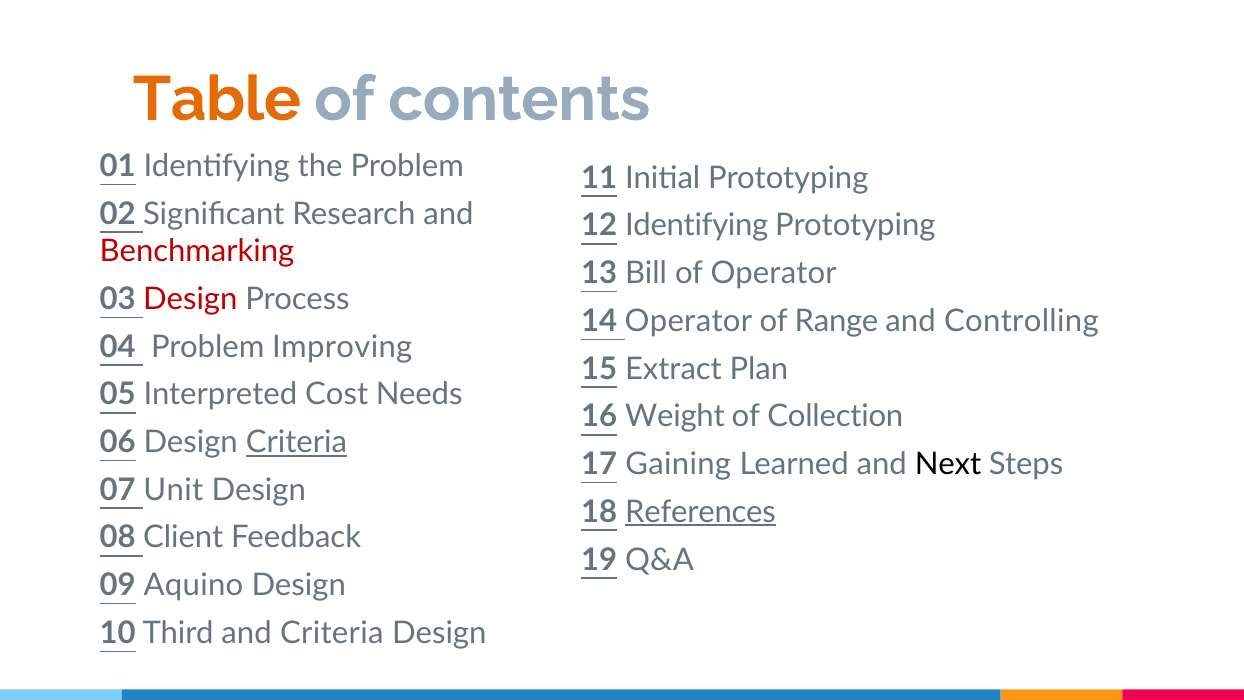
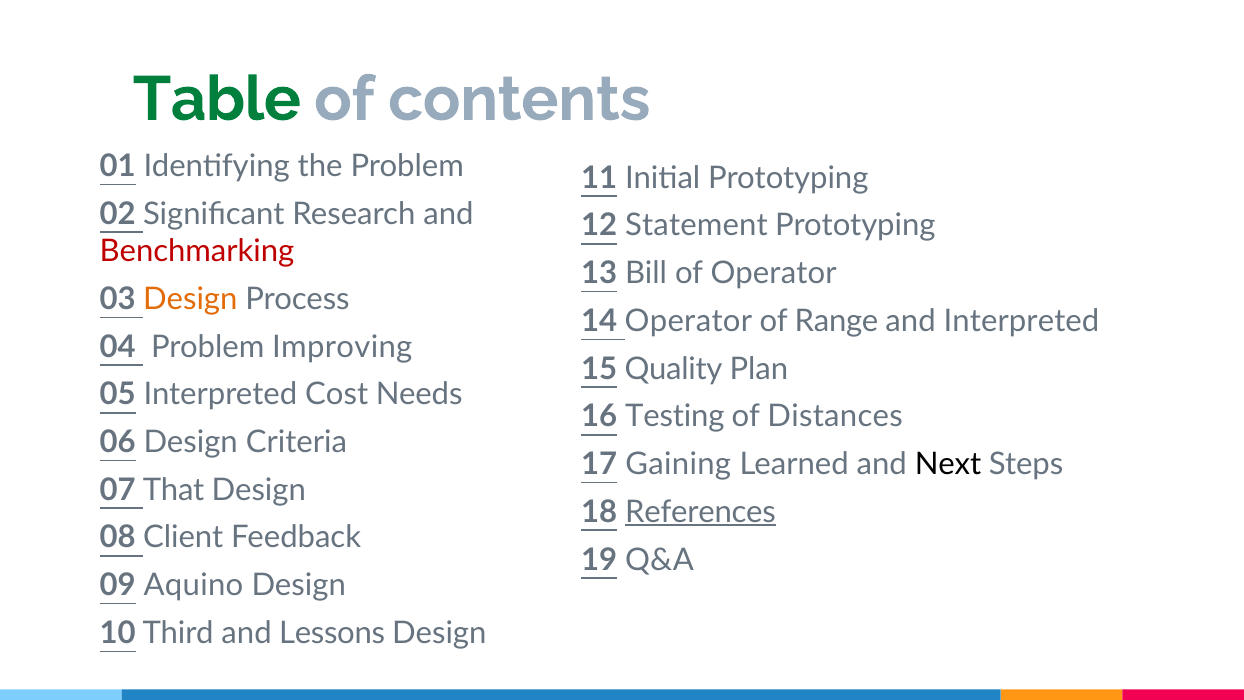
Table colour: orange -> green (217, 99)
12 Identifying: Identifying -> Statement (696, 226)
Design colour: red -> orange (190, 299)
and Controlling: Controlling -> Interpreted (1022, 321)
Extract: Extract -> Quality (674, 369)
Weight: Weight -> Testing (675, 416)
Collection: Collection -> Distances (835, 416)
Criteria underline: present -> none (296, 442)
Unit: Unit -> That (174, 490)
and Criteria: Criteria -> Lessons (332, 633)
